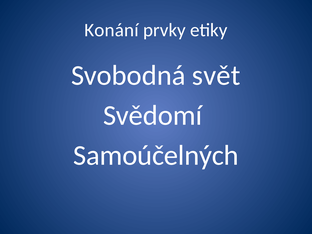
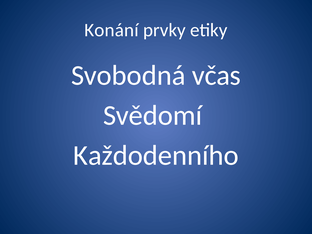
svět: svět -> včas (216, 75)
Samoúčelných: Samoúčelných -> Každodenního (156, 155)
